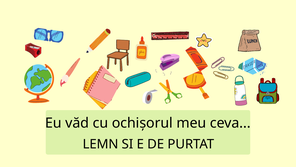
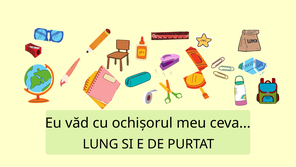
LEMN: LEMN -> LUNG (101, 144)
